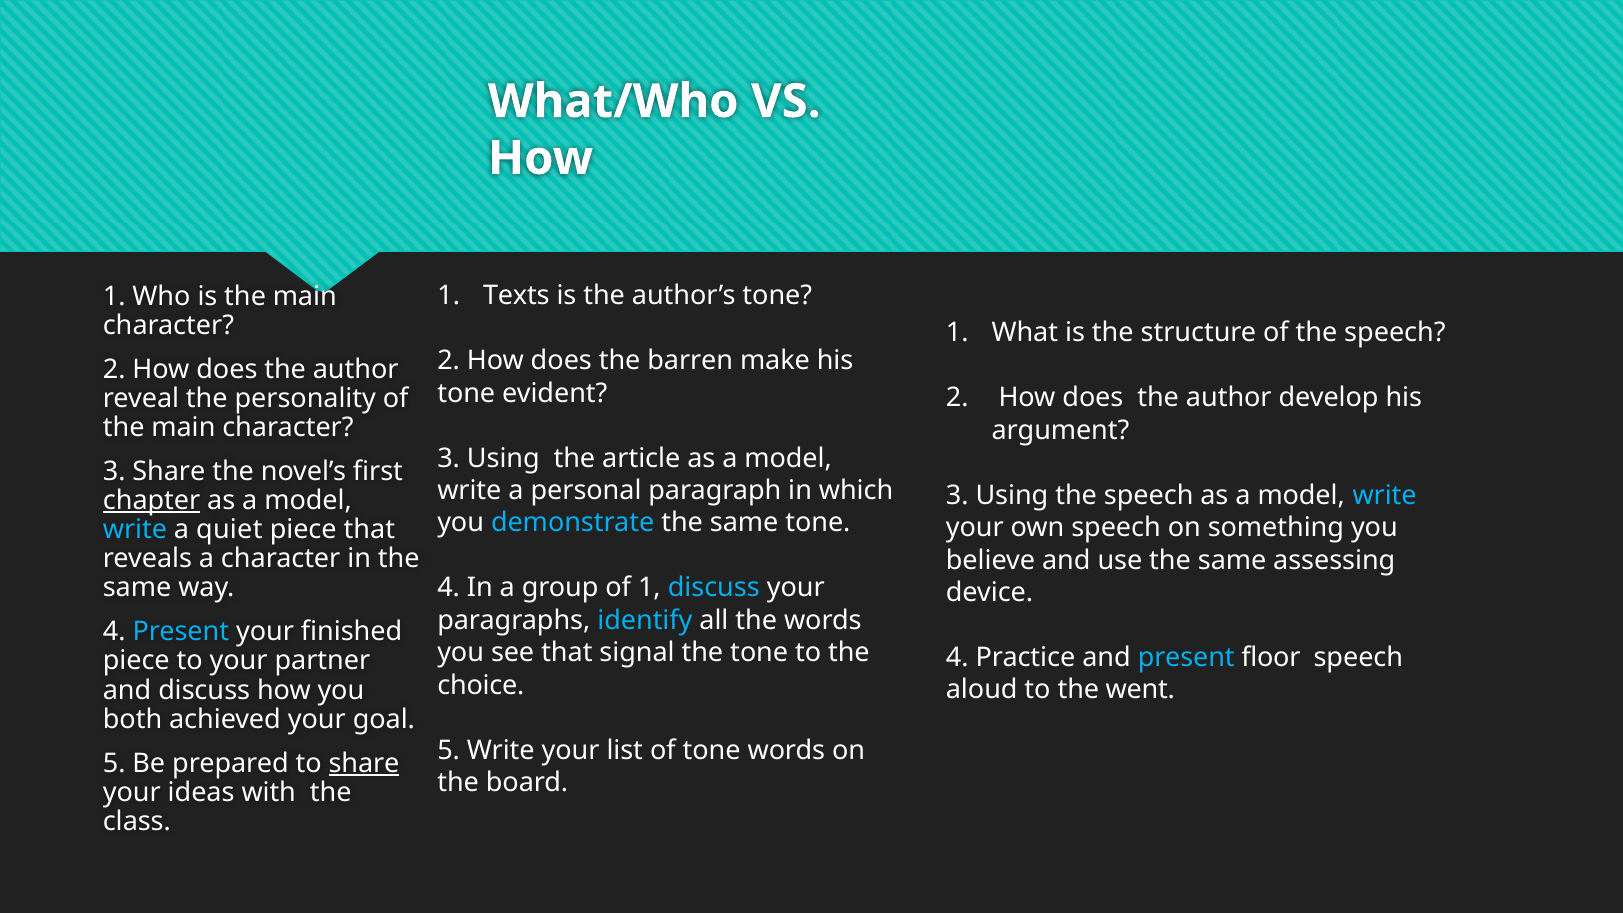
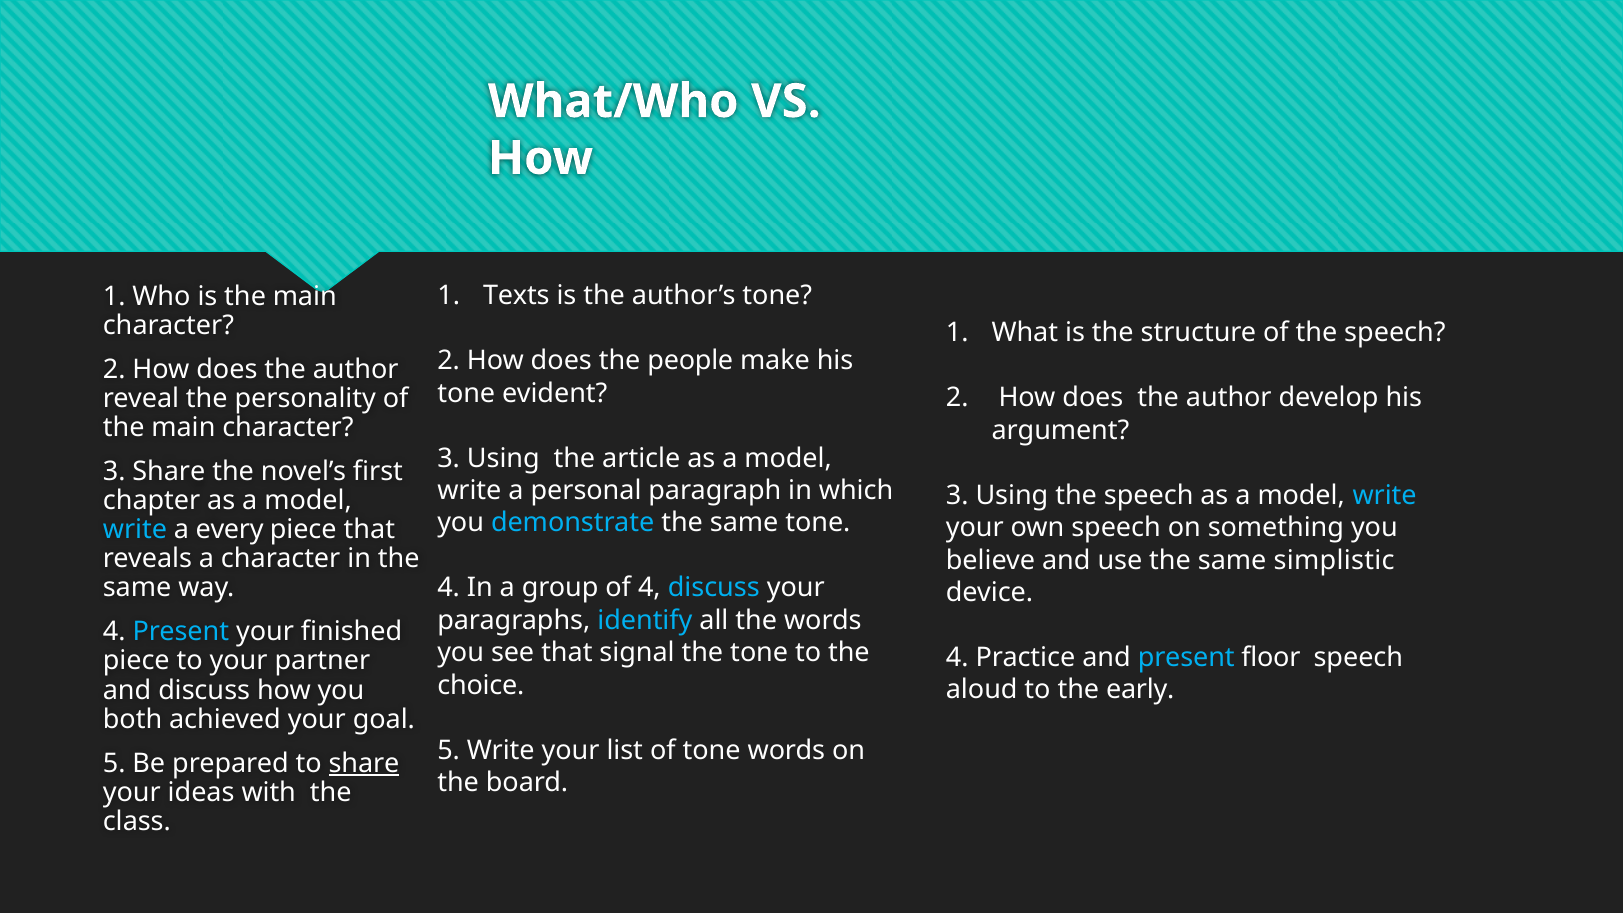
barren: barren -> people (690, 361)
chapter underline: present -> none (152, 500)
quiet: quiet -> every (230, 530)
assessing: assessing -> simplistic (1334, 560)
of 1: 1 -> 4 (649, 588)
went: went -> early (1140, 690)
